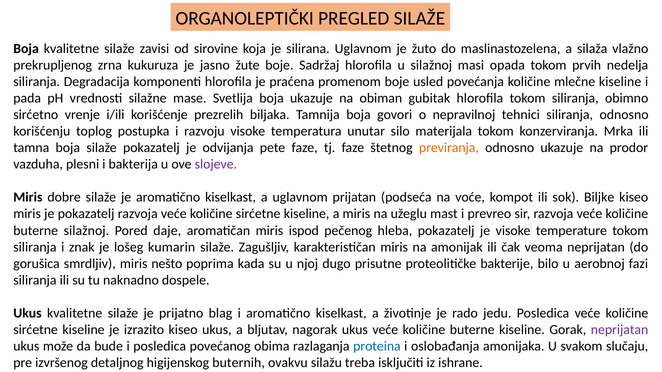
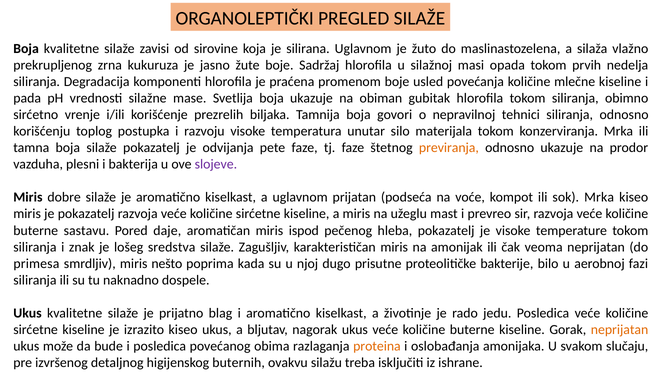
sok Biljke: Biljke -> Mrka (599, 198)
buterne silažnoj: silažnoj -> sastavu (86, 231)
kumarin: kumarin -> sredstva (172, 247)
gorušica: gorušica -> primesa (36, 264)
neprijatan colour: purple -> orange (620, 330)
proteina colour: blue -> orange (377, 347)
